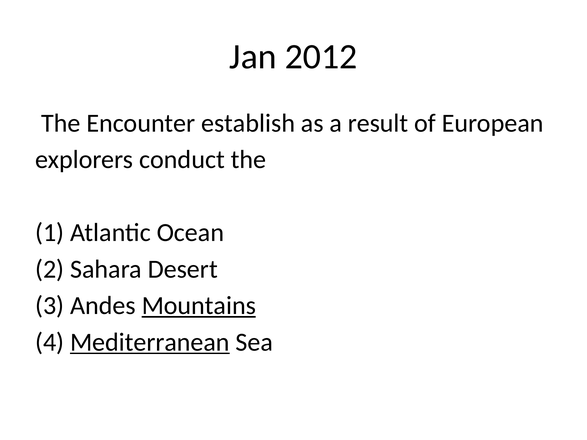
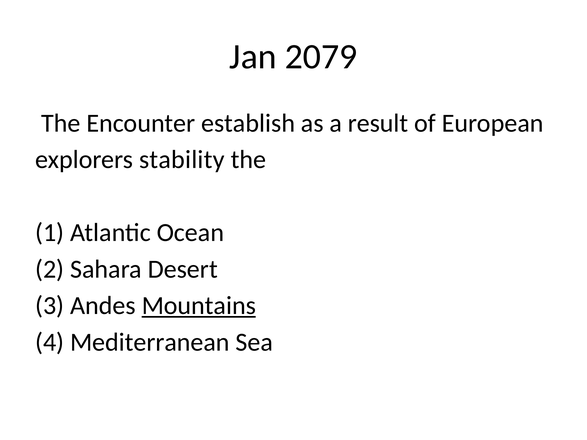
2012: 2012 -> 2079 (321, 57)
conduct: conduct -> stability (182, 160)
Mediterranean underline: present -> none (150, 342)
